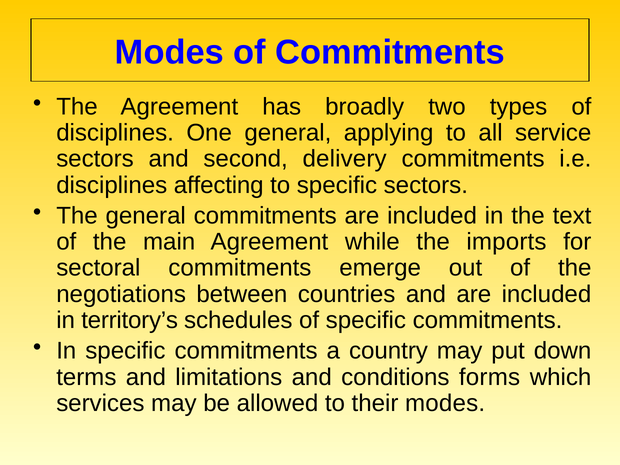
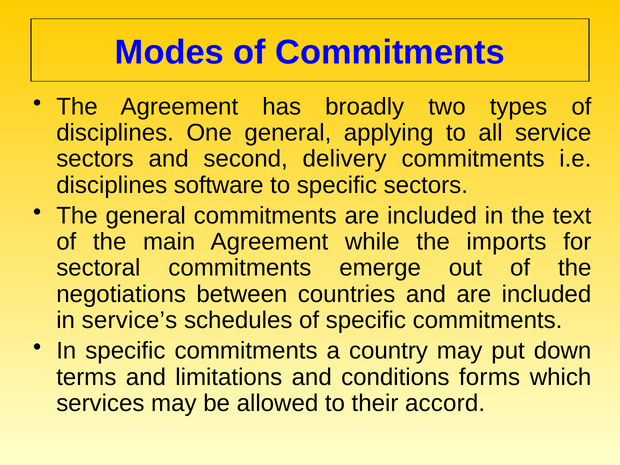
affecting: affecting -> software (219, 185)
territory’s: territory’s -> service’s (129, 320)
their modes: modes -> accord (445, 403)
